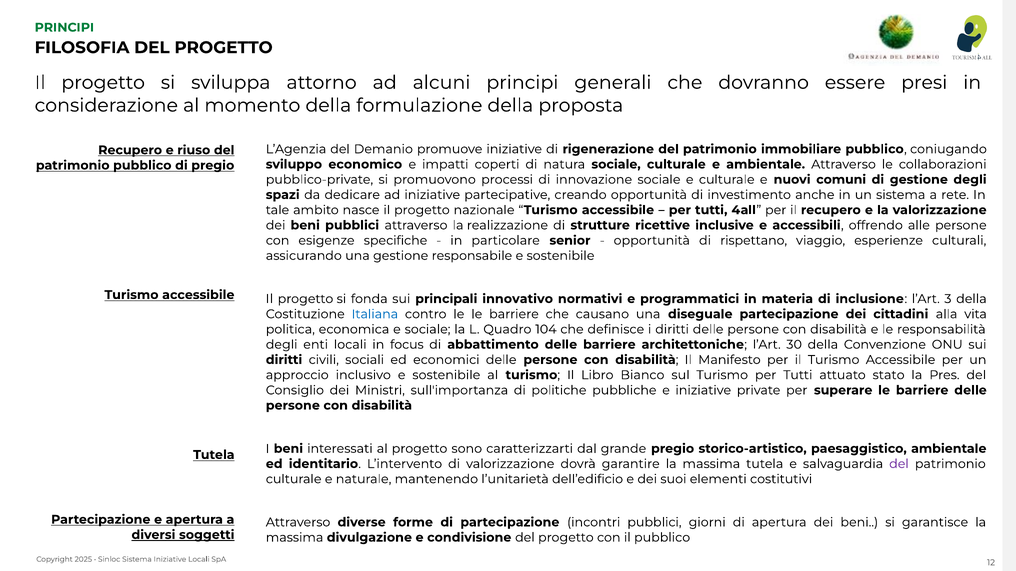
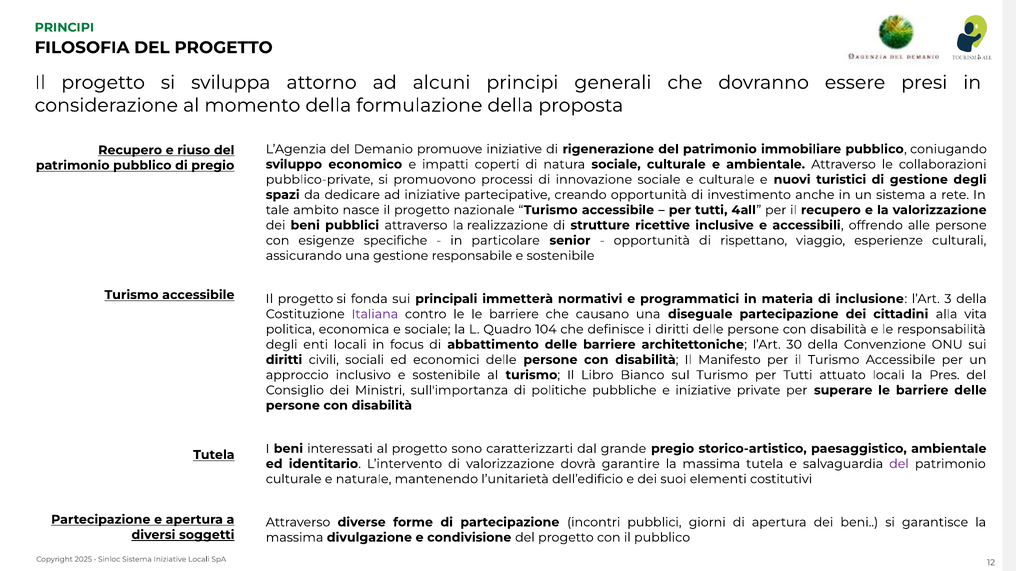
comuni: comuni -> turistici (841, 180)
innovativo: innovativo -> immetterà (518, 299)
Italiana colour: blue -> purple (375, 314)
attuato stato: stato -> locali (889, 375)
